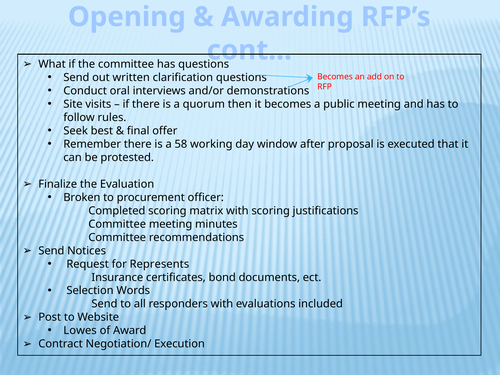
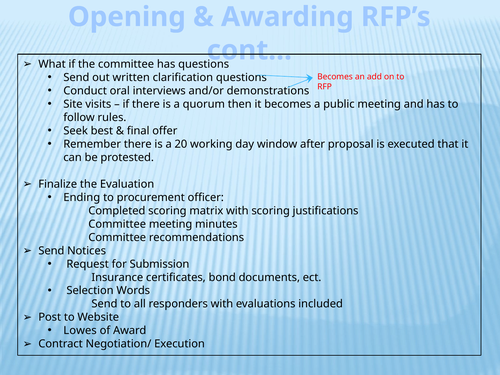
58: 58 -> 20 (181, 144)
Broken: Broken -> Ending (82, 197)
Represents: Represents -> Submission (159, 264)
